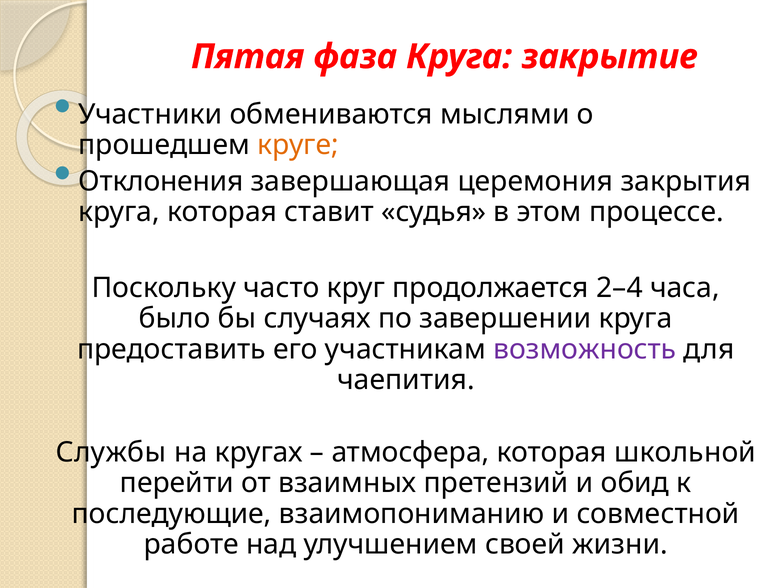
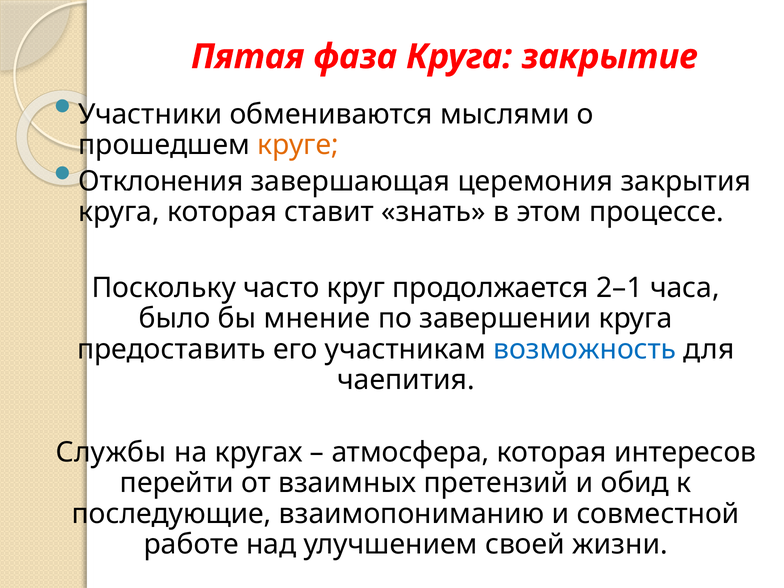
судья: судья -> знать (434, 212)
2–4: 2–4 -> 2–1 (619, 288)
случаях: случаях -> мнение (317, 319)
возможность colour: purple -> blue (585, 349)
школьной: школьной -> интересов (685, 453)
